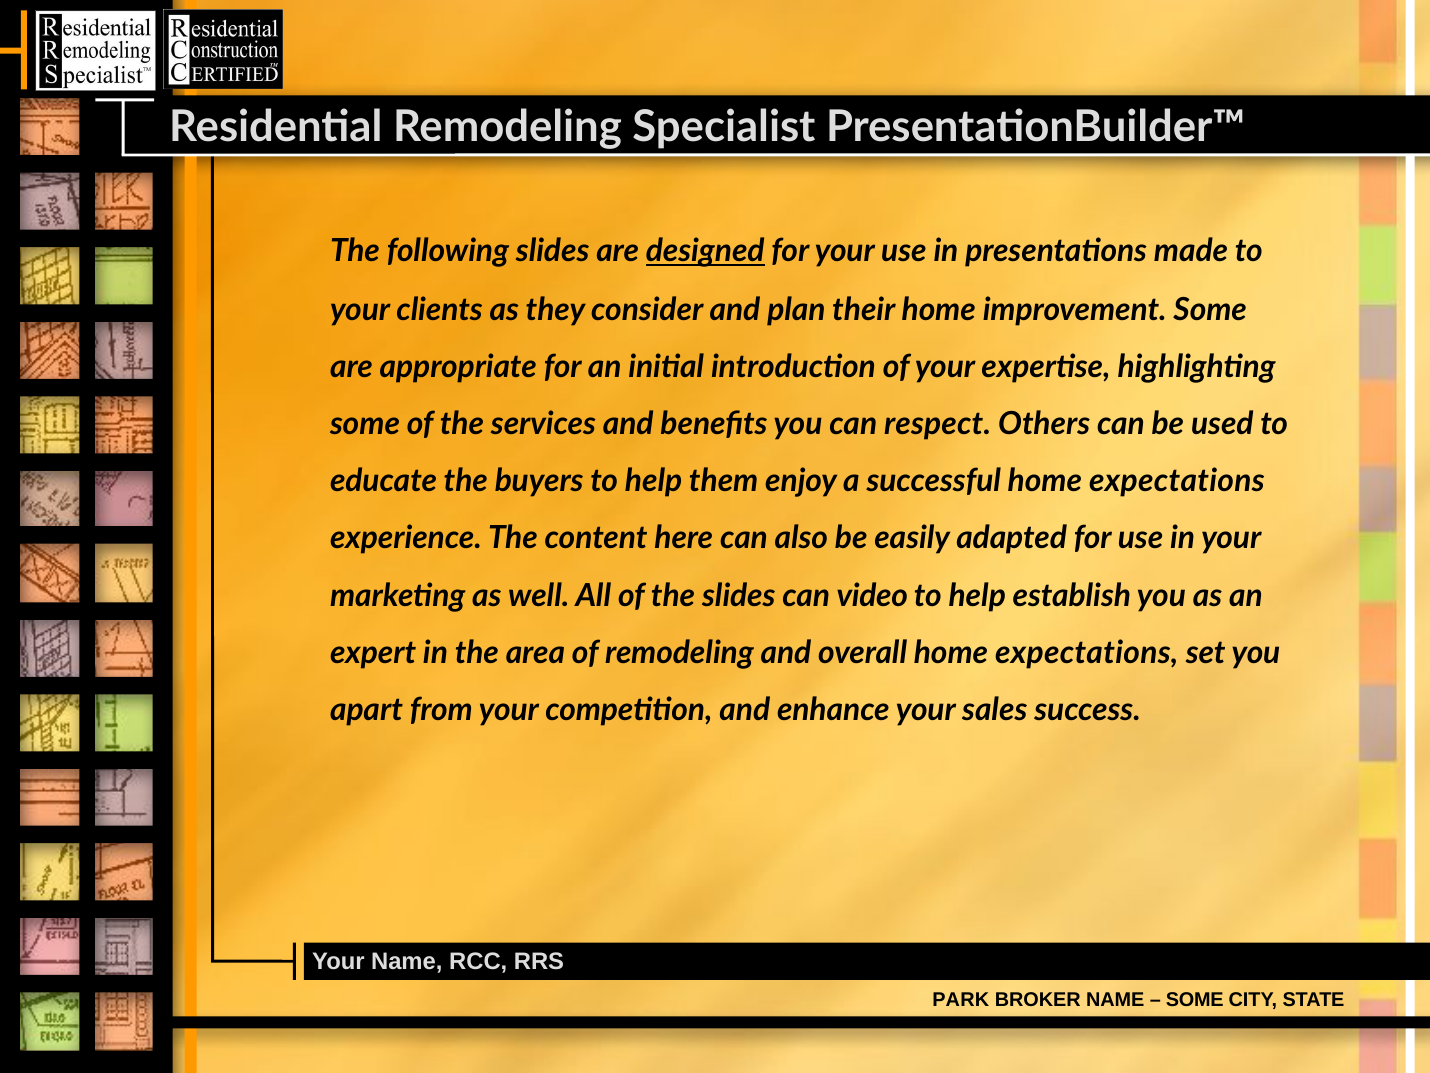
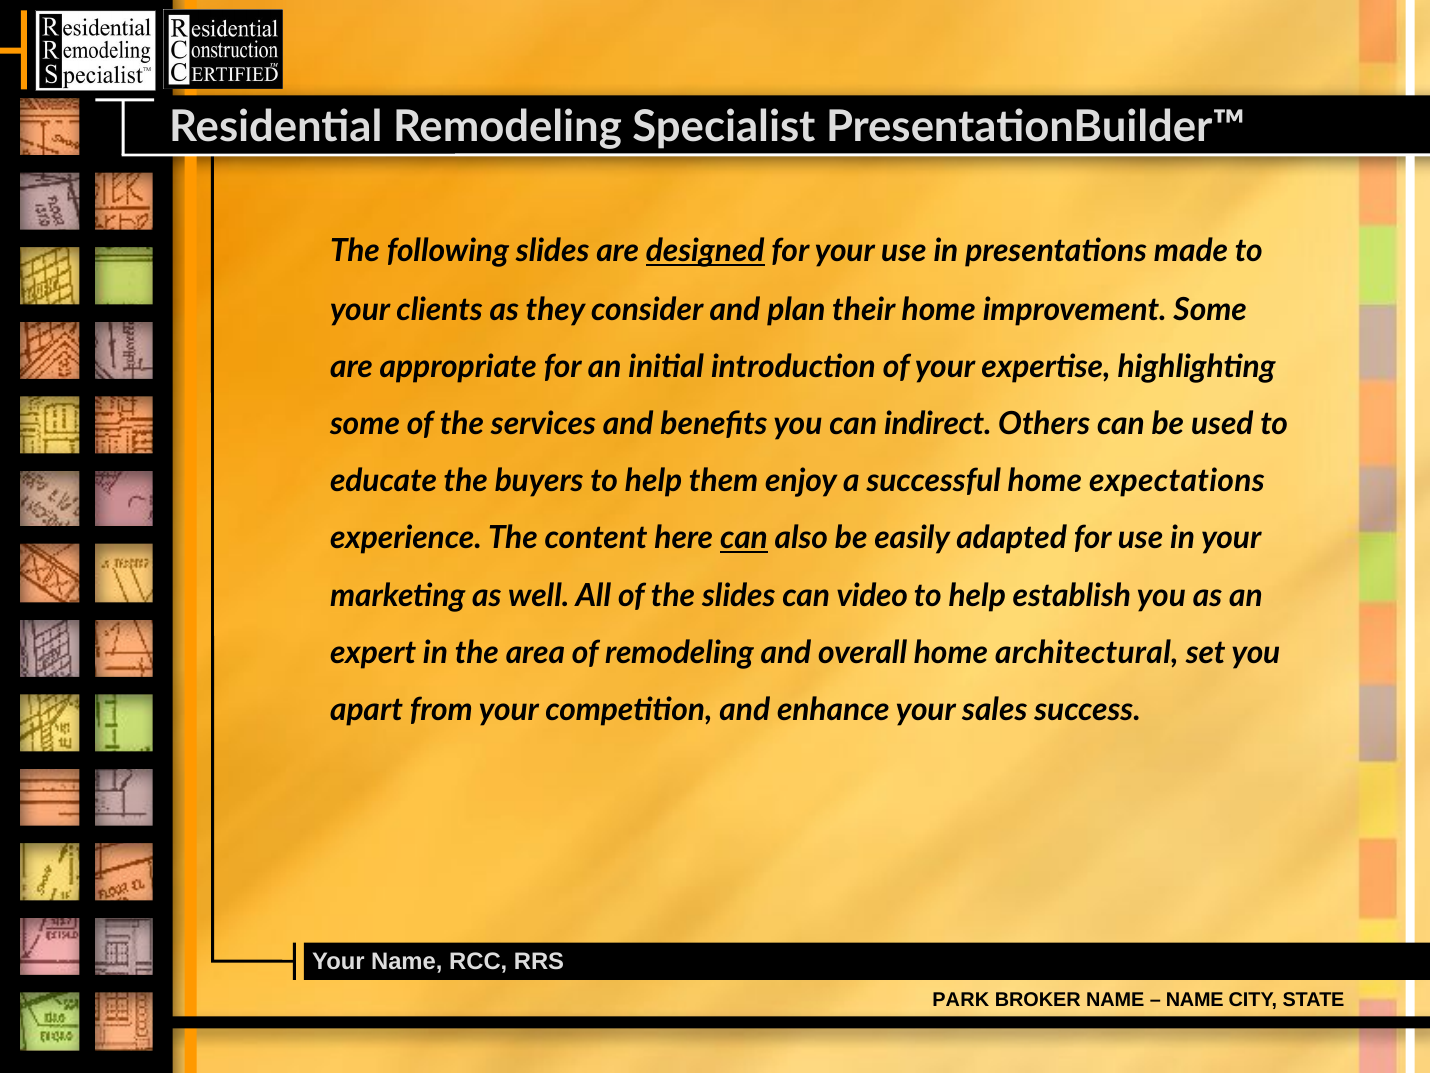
respect: respect -> indirect (938, 424)
can underline: none -> present (744, 538)
overall home expectations: expectations -> architectural (1087, 653)
SOME: SOME -> NAME (1195, 999)
